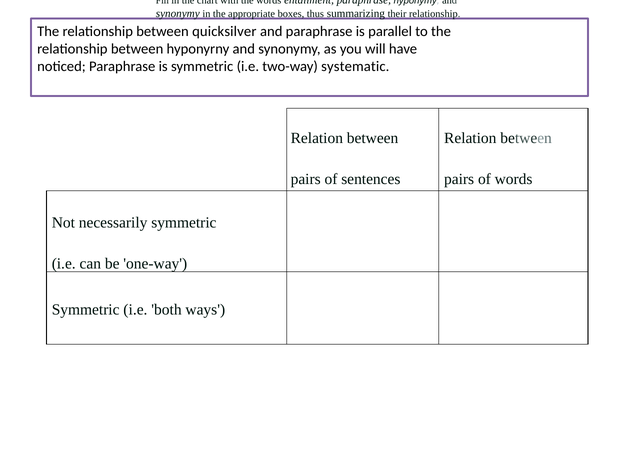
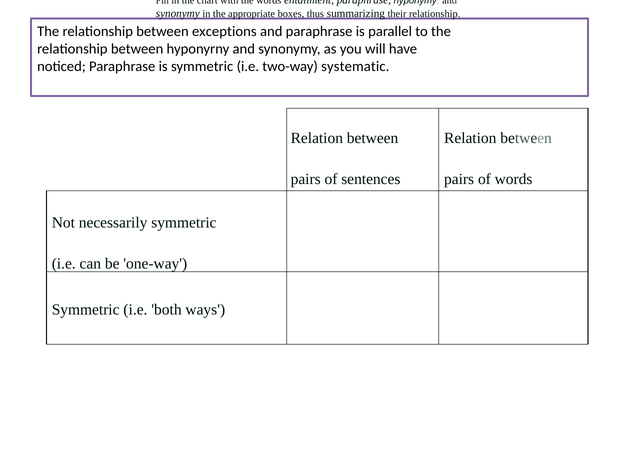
quicksilver: quicksilver -> exceptions (224, 31)
